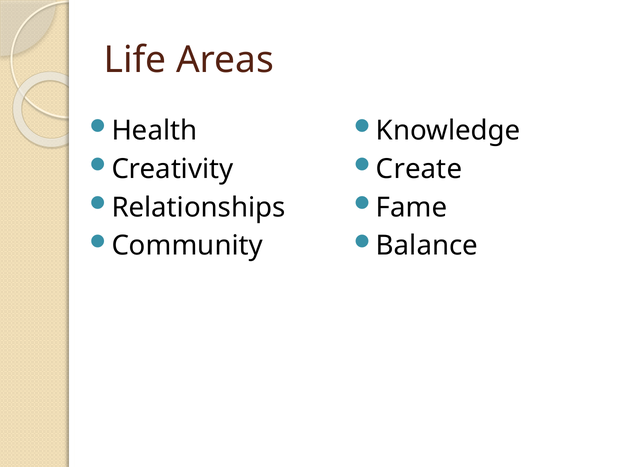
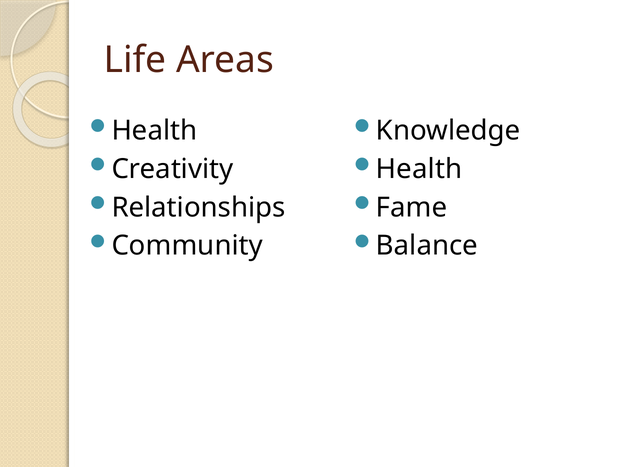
Create: Create -> Health (419, 169)
